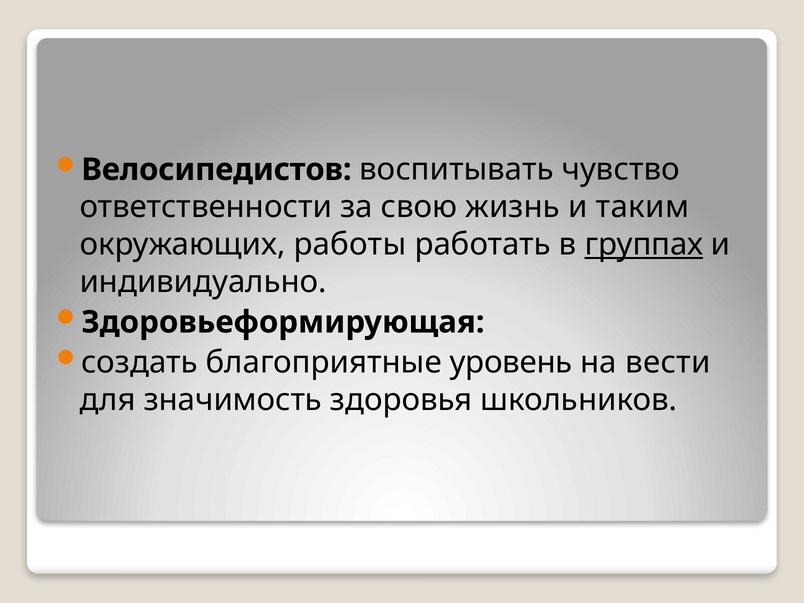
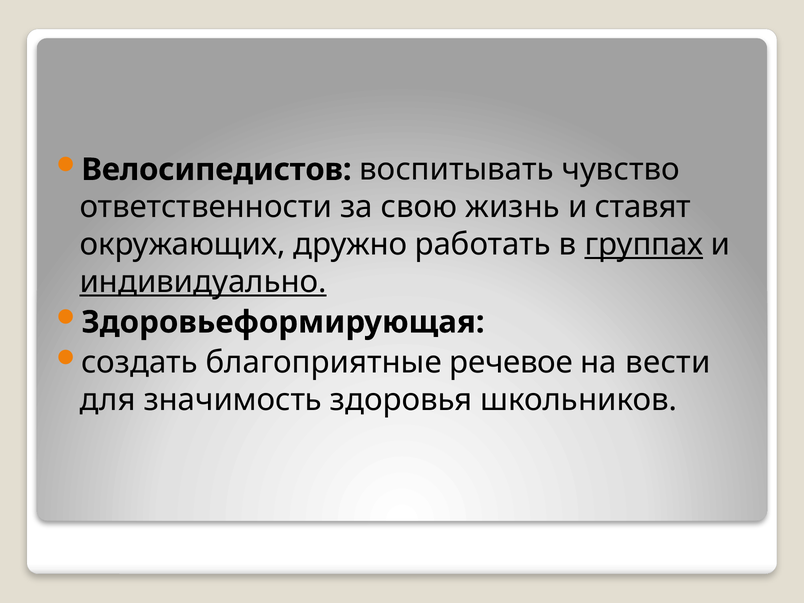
таким: таким -> ставят (643, 207)
работы: работы -> дружно (350, 245)
индивидуально underline: none -> present (203, 282)
уровень: уровень -> речевое (511, 362)
